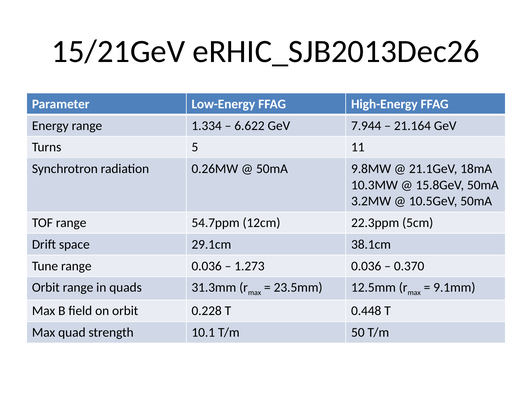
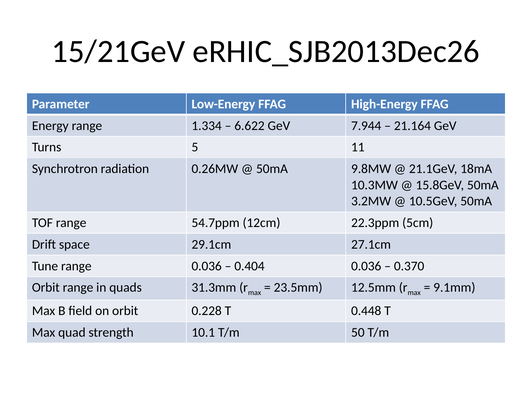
38.1cm: 38.1cm -> 27.1cm (371, 244)
1.273: 1.273 -> 0.404 (249, 266)
